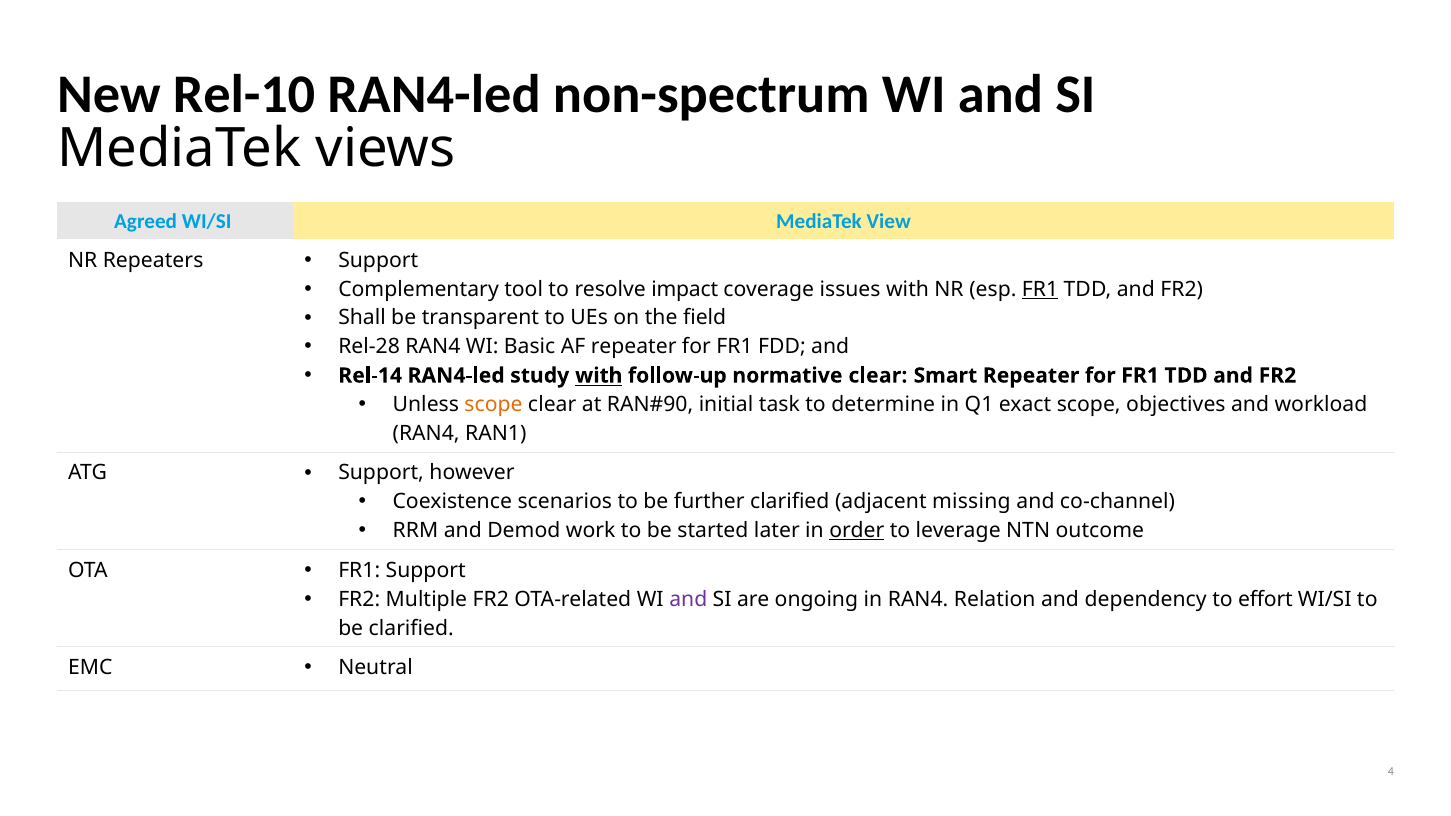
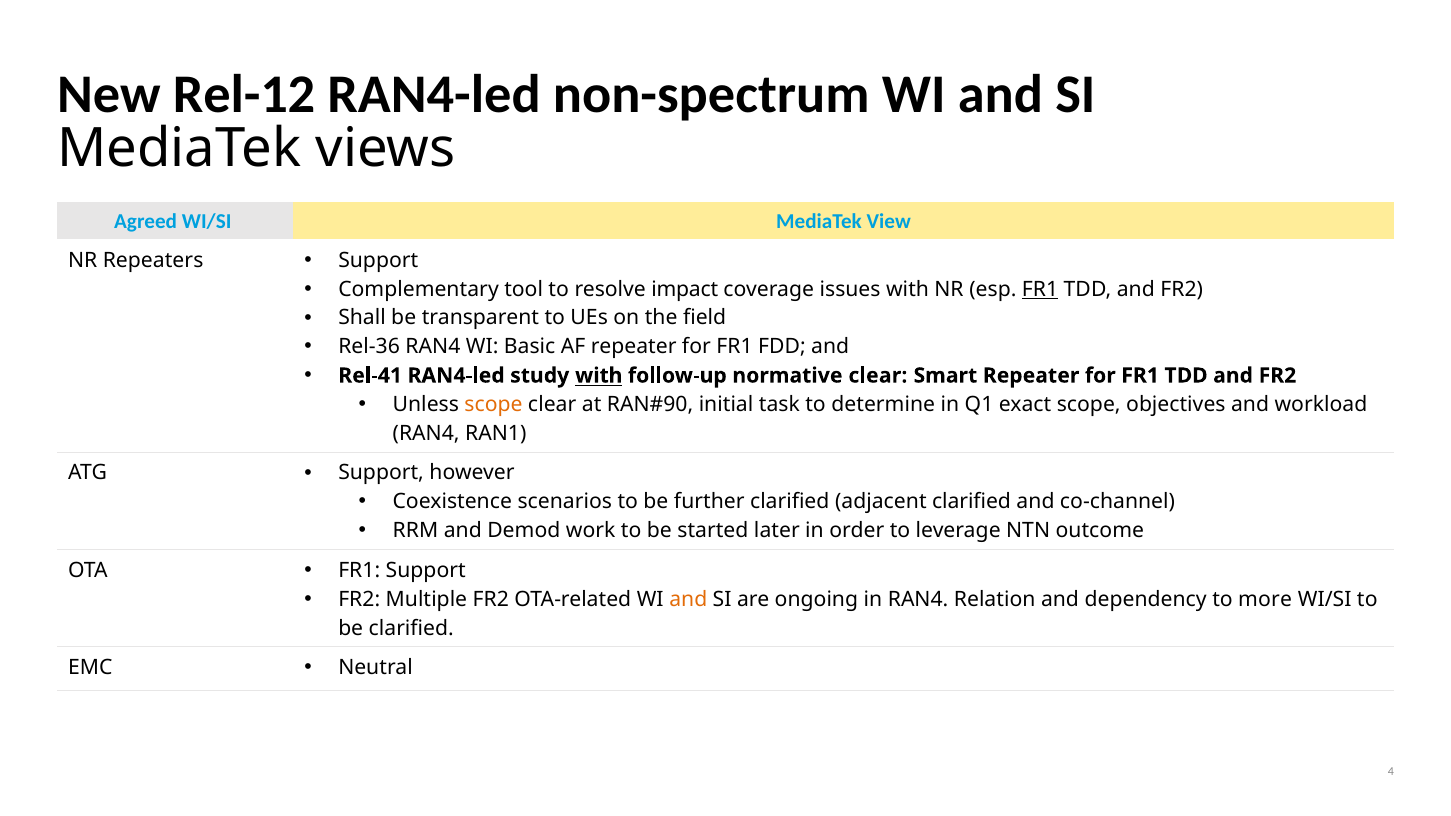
Rel-10: Rel-10 -> Rel-12 (244, 95)
Rel-28: Rel-28 -> Rel-36 (369, 347)
Rel-14: Rel-14 -> Rel-41 (370, 376)
adjacent missing: missing -> clarified (972, 502)
order underline: present -> none (857, 531)
and colour: purple -> orange (688, 599)
effort: effort -> more (1265, 599)
